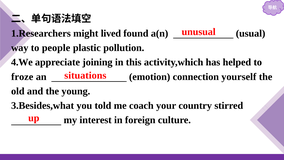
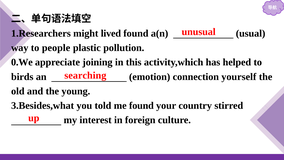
4.We: 4.We -> 0.We (22, 62)
situations: situations -> searching (85, 75)
froze: froze -> birds (22, 77)
me coach: coach -> found (141, 105)
